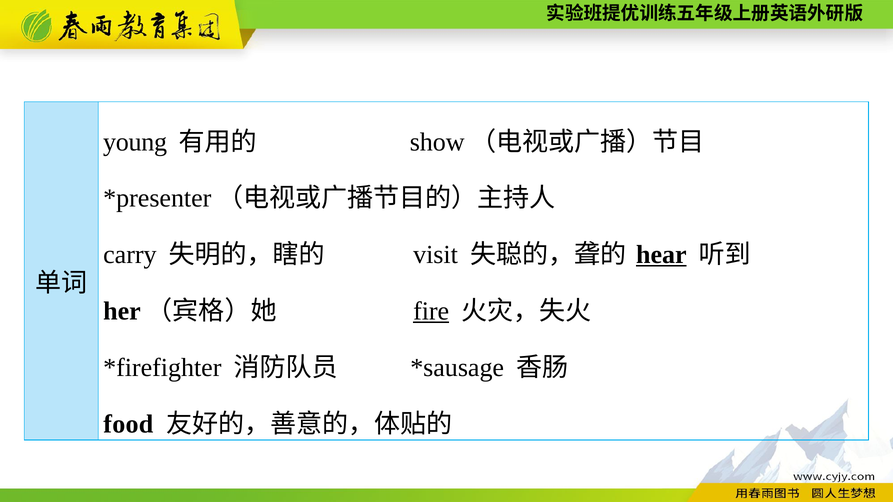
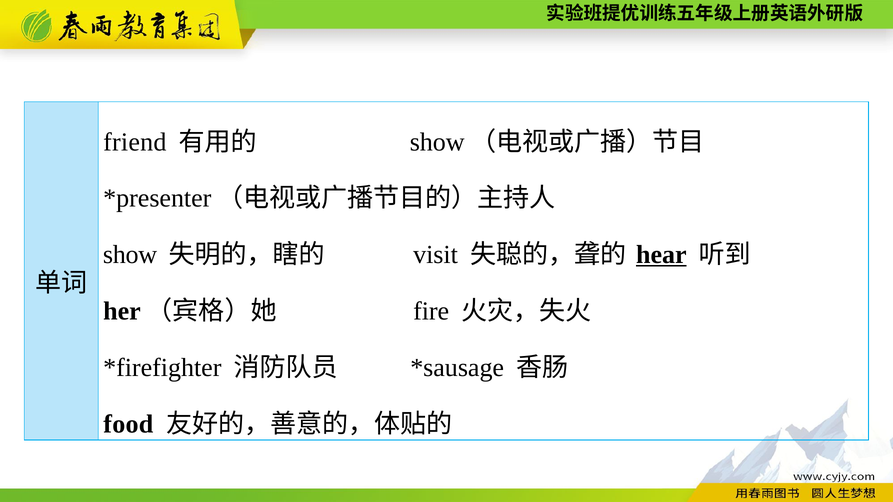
young: young -> friend (135, 142)
carry: carry -> show (130, 255)
fire underline: present -> none (431, 311)
